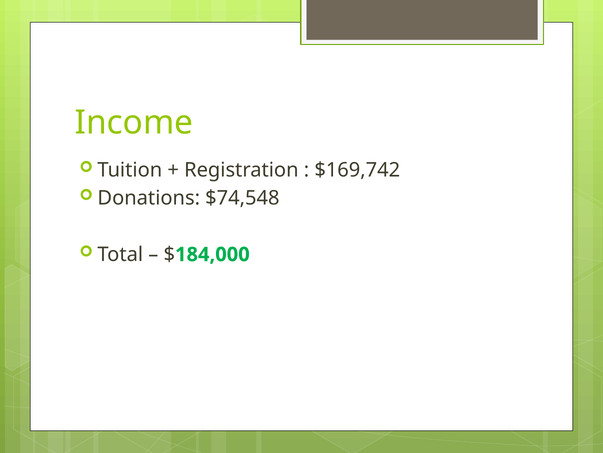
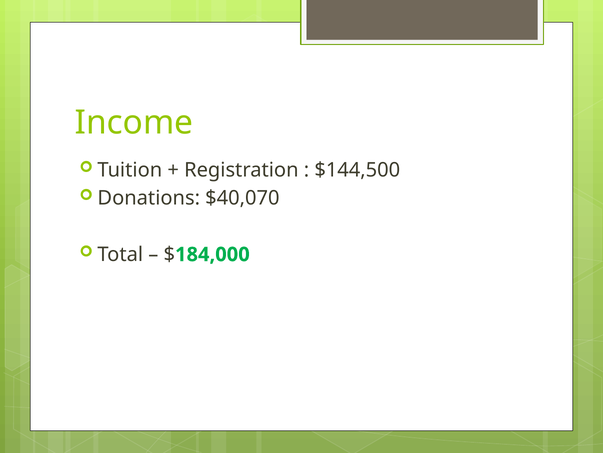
$169,742: $169,742 -> $144,500 (357, 170)
$74,548: $74,548 -> $40,070 (242, 198)
